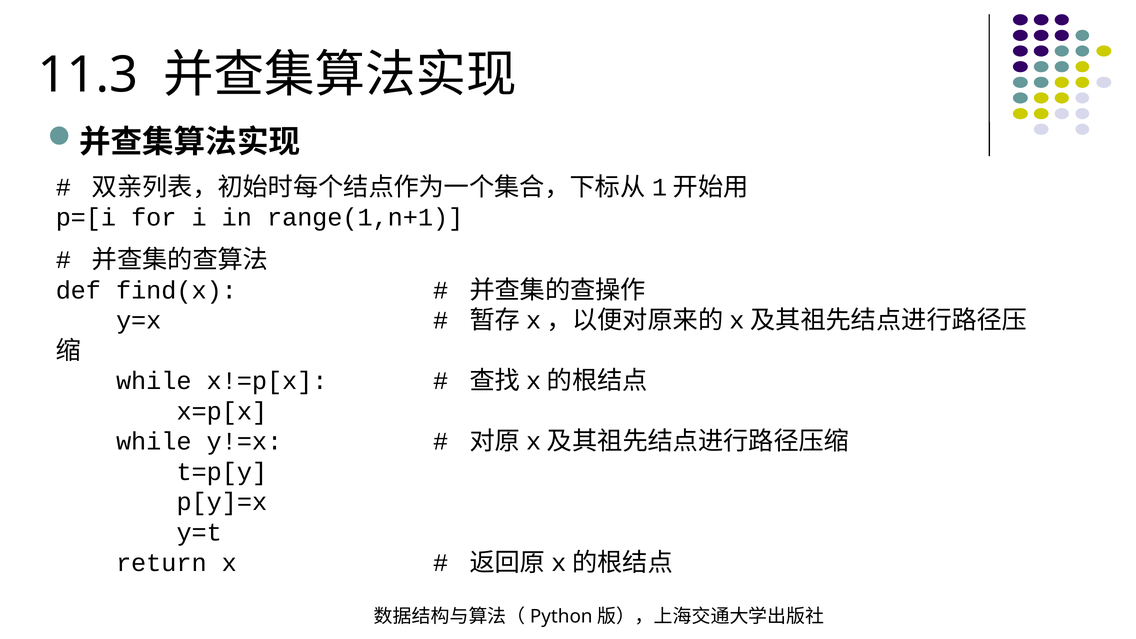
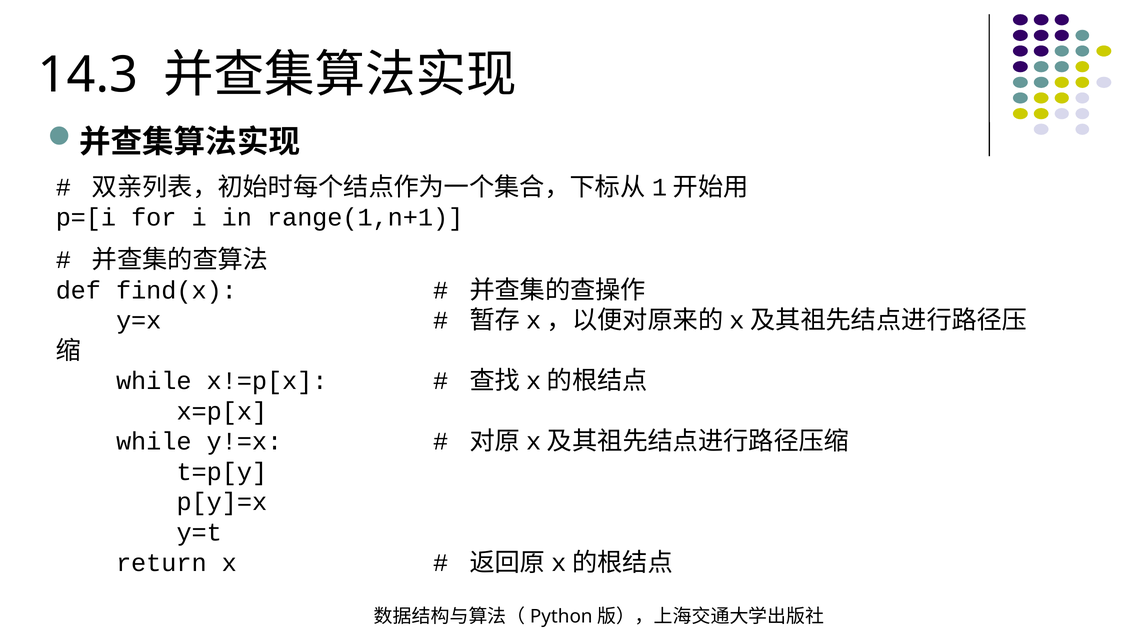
11.3: 11.3 -> 14.3 (88, 75)
